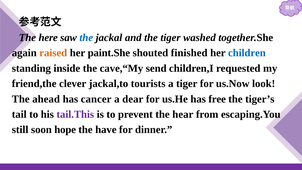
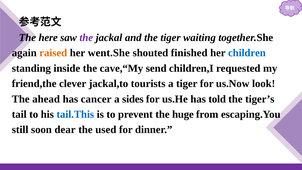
the colour: blue -> purple (86, 38)
washed: washed -> waiting (199, 38)
paint.She: paint.She -> went.She (109, 53)
dear: dear -> sides (133, 99)
free: free -> told (217, 99)
tail.This colour: purple -> blue (75, 114)
hear: hear -> huge (183, 114)
hope: hope -> dear (65, 130)
have: have -> used (106, 130)
